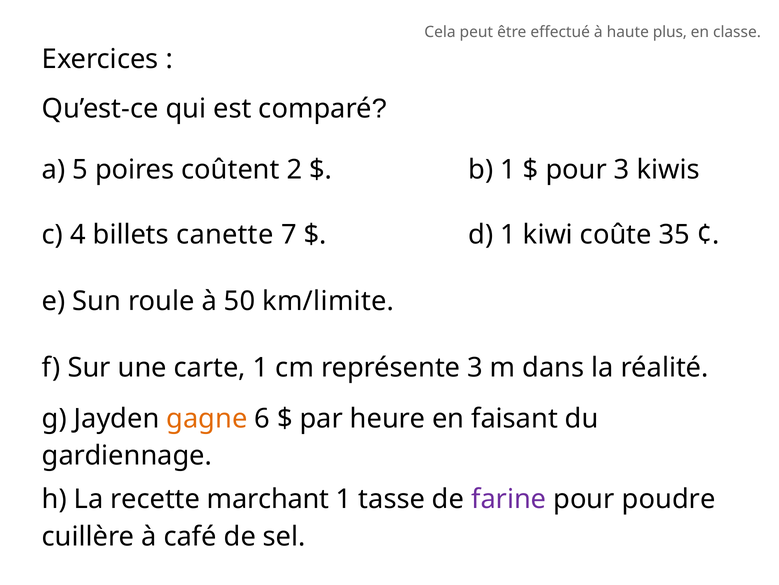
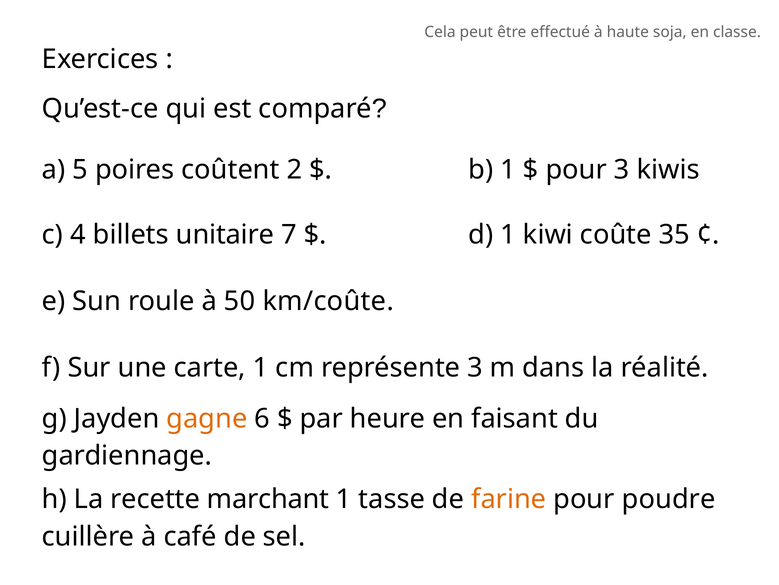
plus: plus -> soja (670, 32)
canette: canette -> unitaire (225, 235)
km/limite: km/limite -> km/coûte (328, 301)
farine colour: purple -> orange (509, 499)
